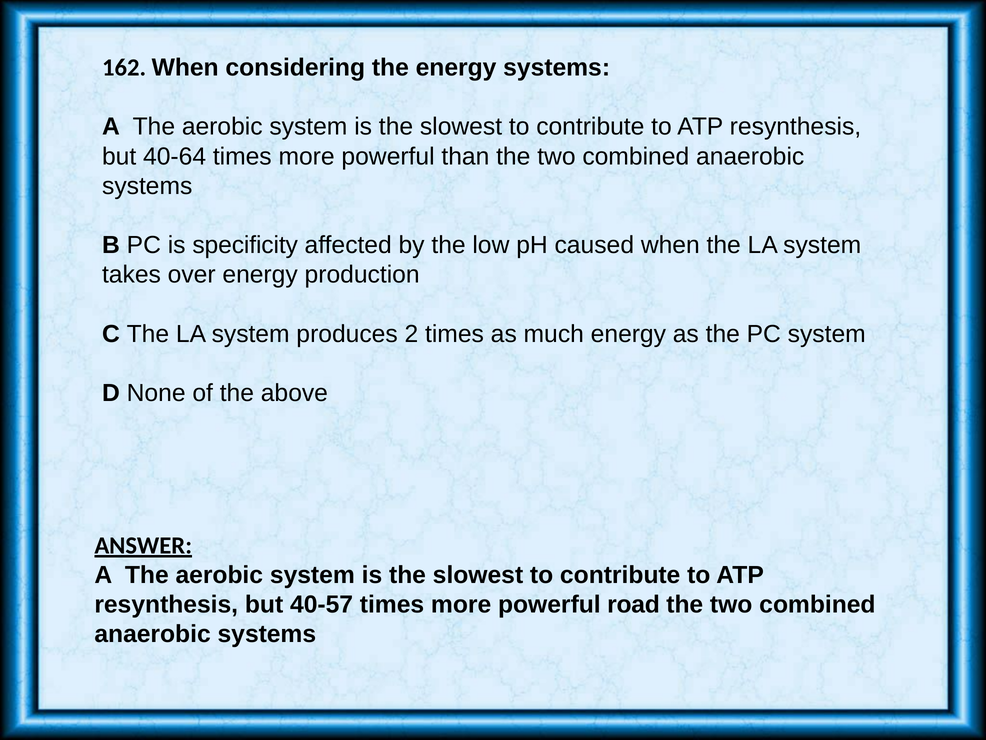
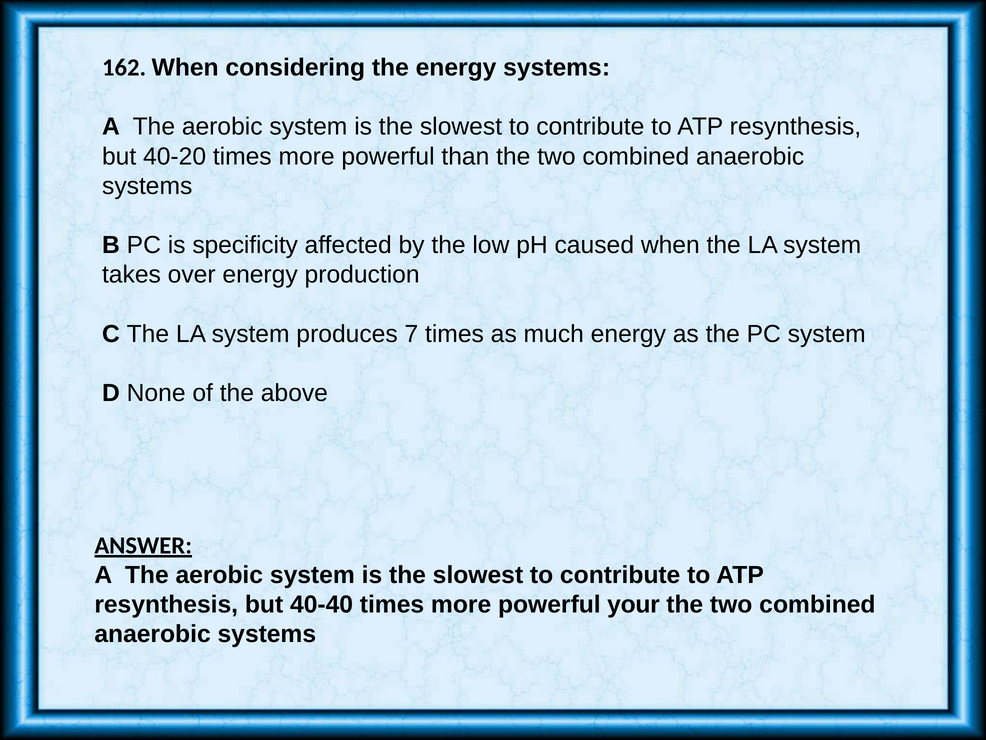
40-64: 40-64 -> 40-20 (175, 156)
2: 2 -> 7 (411, 334)
40-57: 40-57 -> 40-40 (322, 604)
road: road -> your (634, 604)
